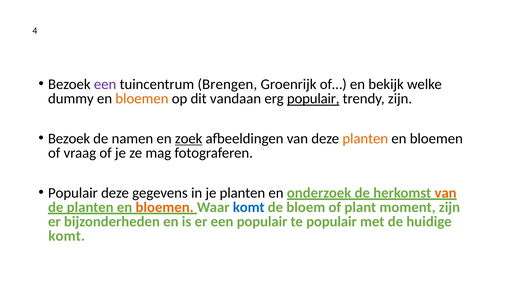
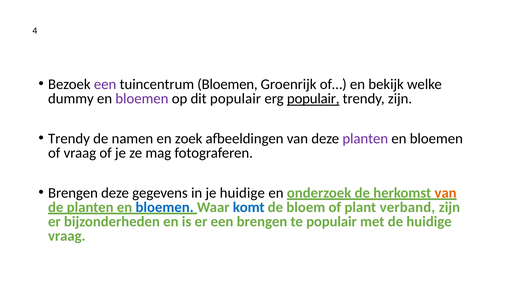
tuincentrum Brengen: Brengen -> Bloemen (227, 84)
bloemen colour: orange -> purple (142, 99)
dit vandaan: vandaan -> populair (235, 99)
Bezoek: Bezoek -> Trendy (69, 138)
zoek underline: present -> none (189, 138)
planten colour: orange -> purple (365, 138)
Populair: Populair -> Brengen (73, 193)
je planten: planten -> huidige (242, 193)
bloemen colour: orange -> blue (165, 207)
moment: moment -> verband (407, 207)
een populair: populair -> brengen (262, 221)
komt: komt -> vraag (67, 236)
